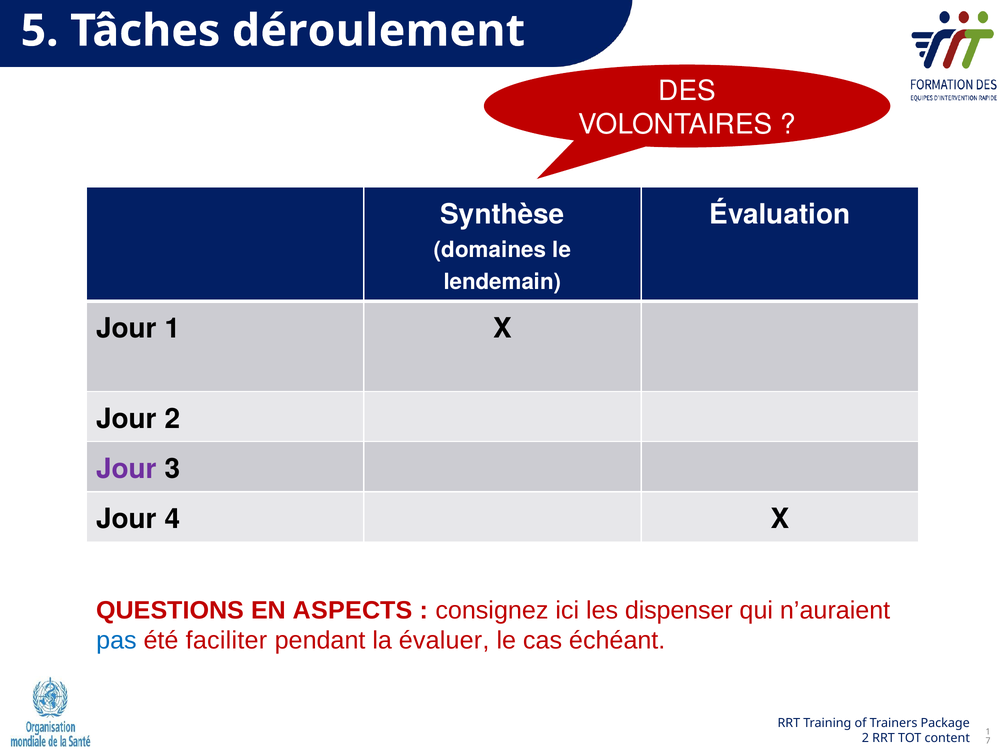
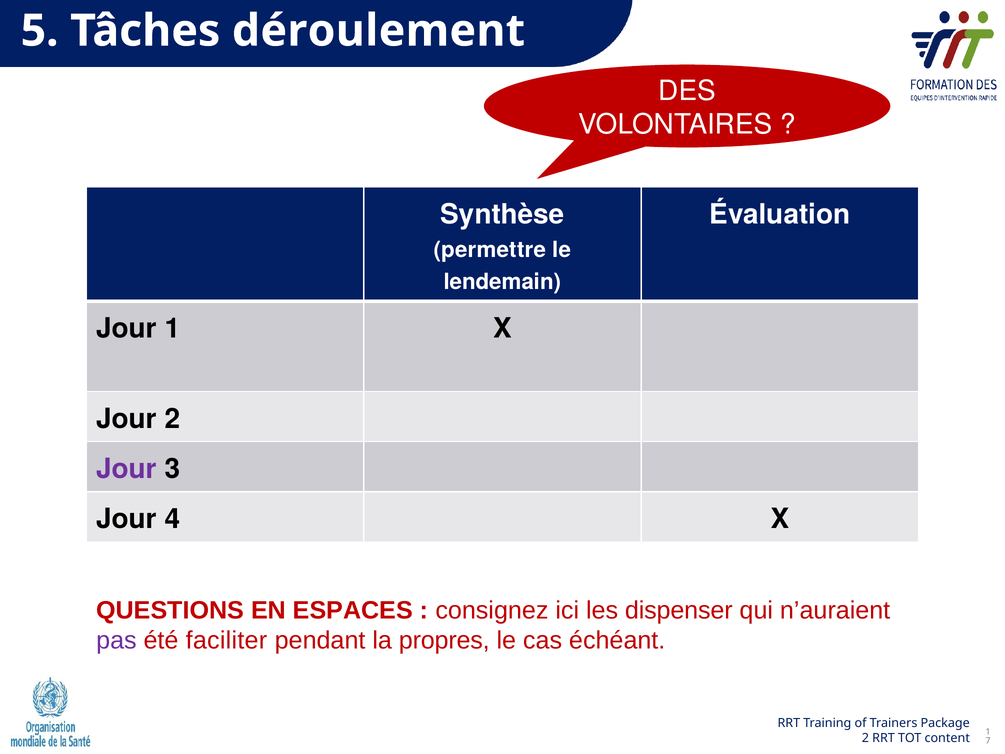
domaines: domaines -> permettre (490, 250)
ASPECTS: ASPECTS -> ESPACES (353, 610)
pas colour: blue -> purple (116, 640)
évaluer: évaluer -> propres (444, 640)
